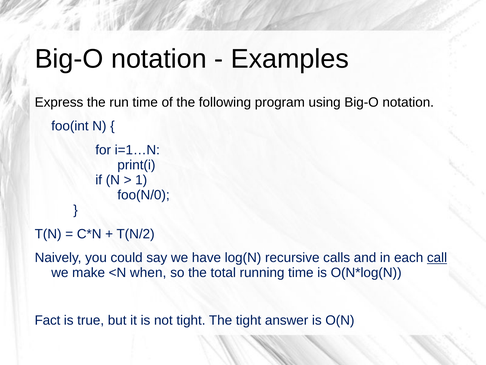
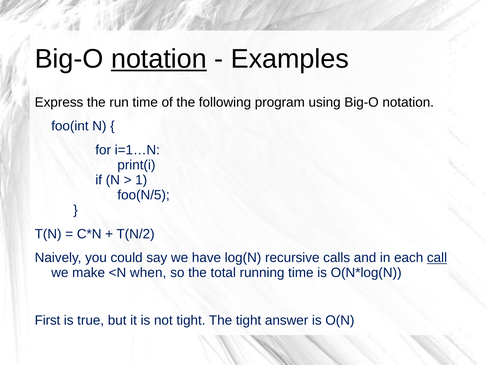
notation underline: none -> present (159, 59)
foo(N/0: foo(N/0 -> foo(N/5 (144, 195)
Fact: Fact -> First (48, 320)
